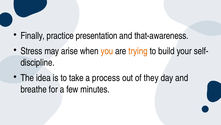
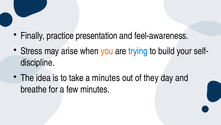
that-awareness: that-awareness -> feel-awareness (161, 36)
trying colour: orange -> blue (138, 51)
a process: process -> minutes (106, 78)
